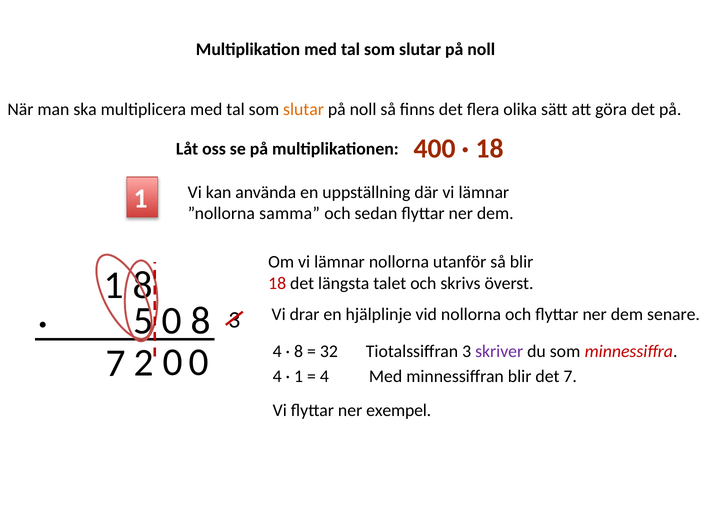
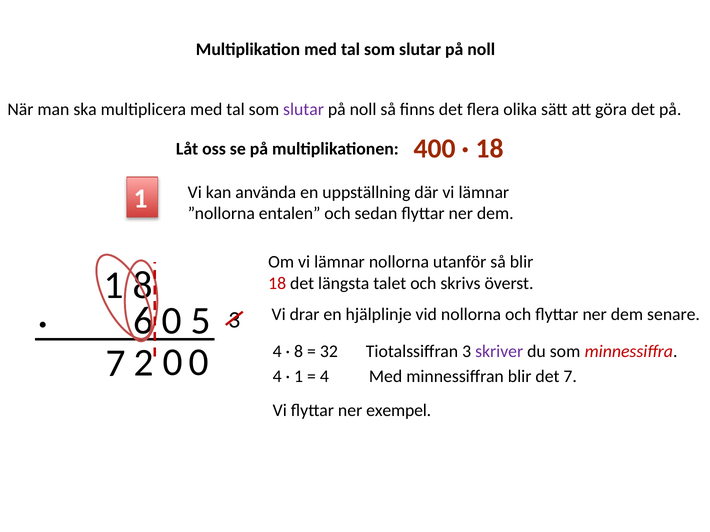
slutar colour: orange -> purple (304, 110)
samma: samma -> entalen (290, 214)
5: 5 -> 6 (143, 321)
0 8: 8 -> 5 (201, 321)
